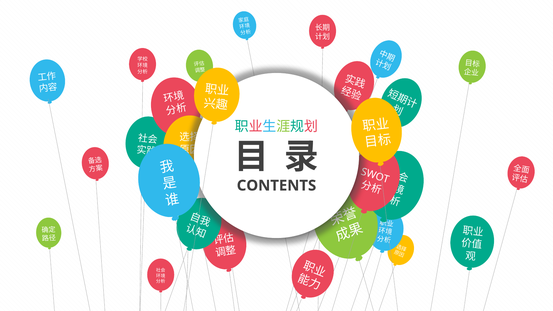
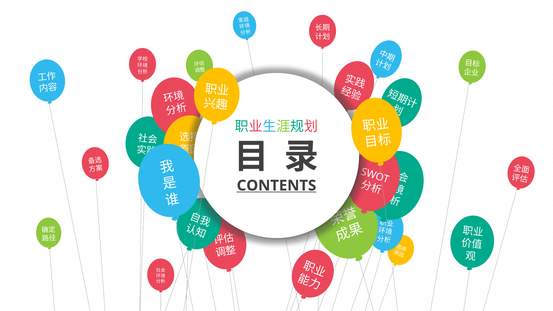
CONTENTS underline: none -> present (276, 186)
